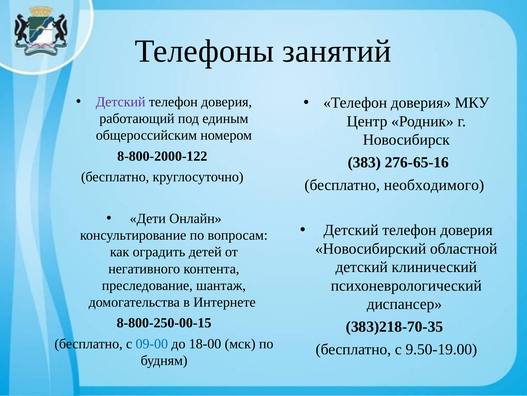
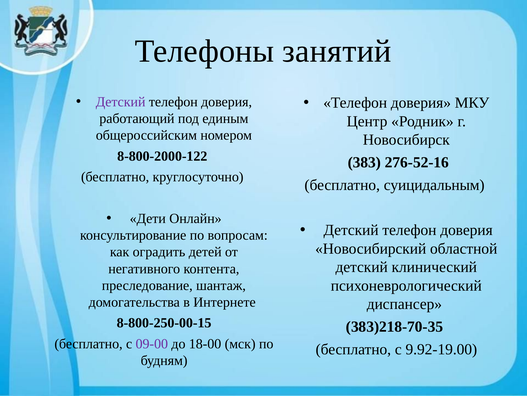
276-65-16: 276-65-16 -> 276-52-16 (417, 162)
необходимого: необходимого -> суицидальным (434, 185)
09-00 colour: blue -> purple (152, 343)
9.50-19.00: 9.50-19.00 -> 9.92-19.00 (441, 349)
